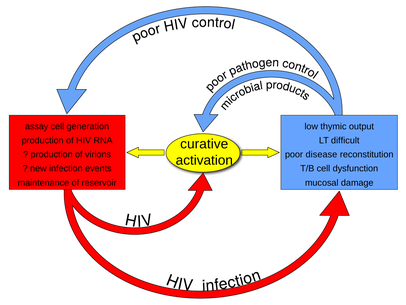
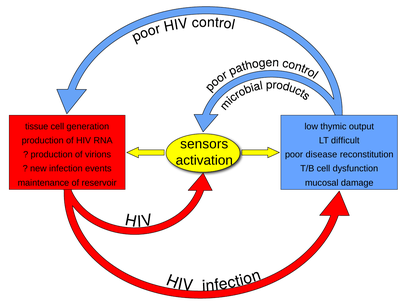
assay: assay -> tissue (37, 126)
curative: curative -> sensors (204, 144)
